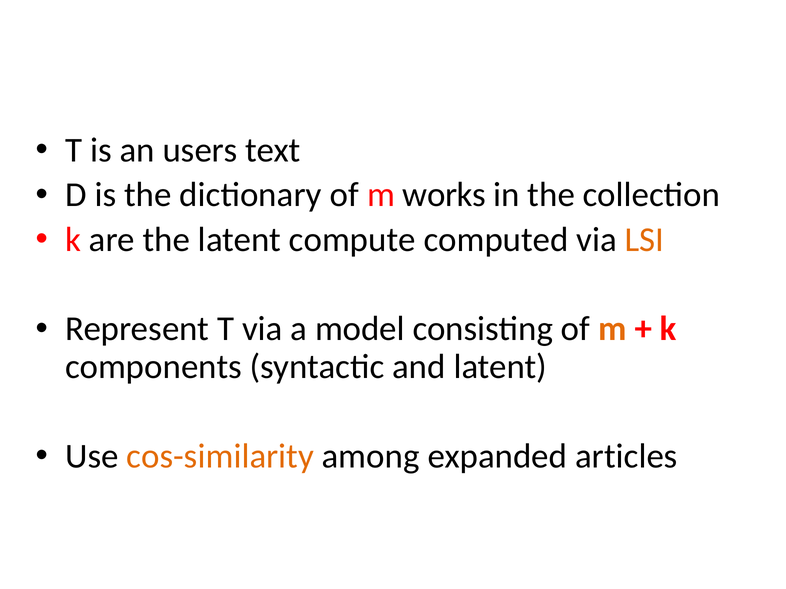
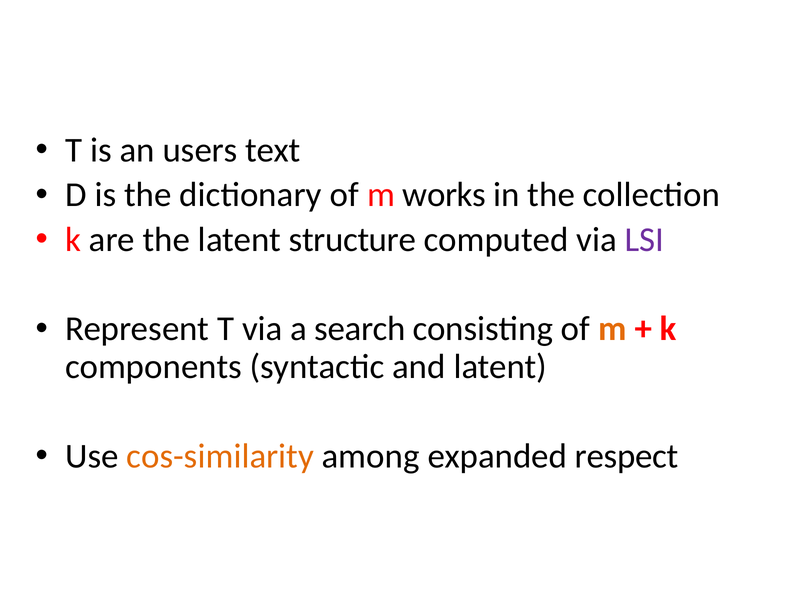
compute: compute -> structure (352, 240)
LSI colour: orange -> purple (644, 240)
model: model -> search (360, 329)
articles: articles -> respect (627, 456)
